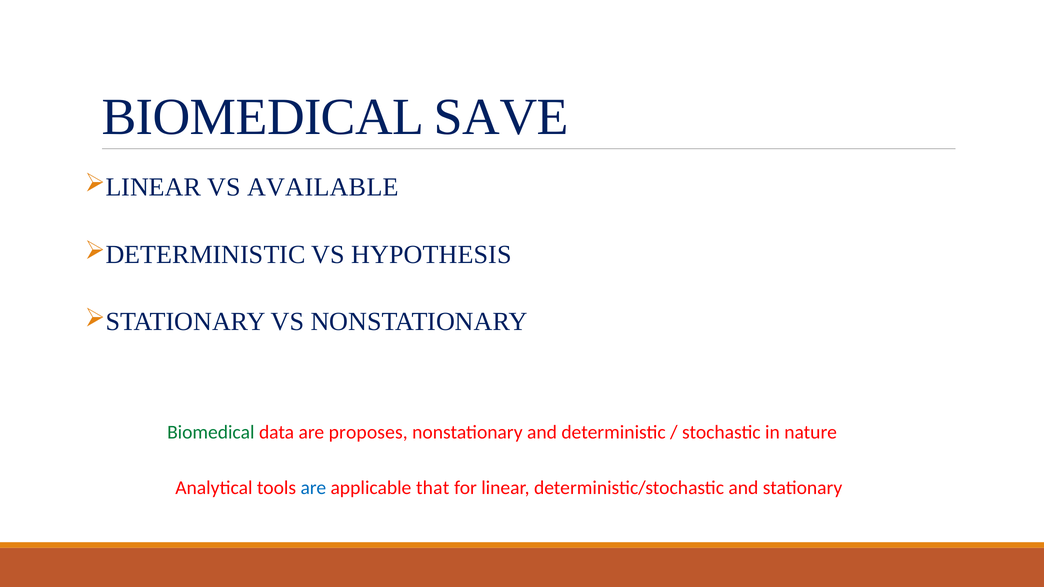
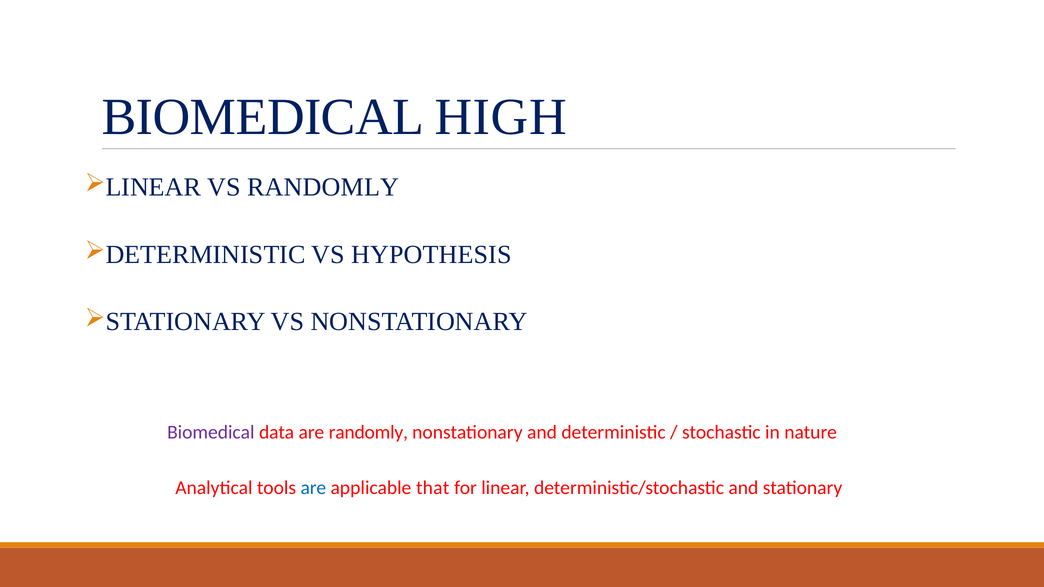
SAVE: SAVE -> HIGH (501, 117)
VS AVAILABLE: AVAILABLE -> RANDOMLY (323, 187)
Biomedical colour: green -> purple (211, 432)
are proposes: proposes -> randomly (368, 432)
